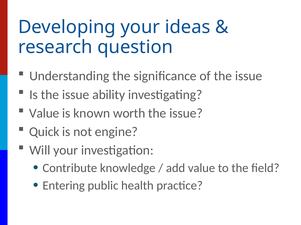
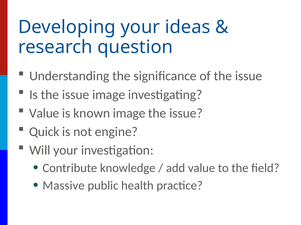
issue ability: ability -> image (109, 95)
known worth: worth -> image (129, 113)
Entering: Entering -> Massive (64, 186)
